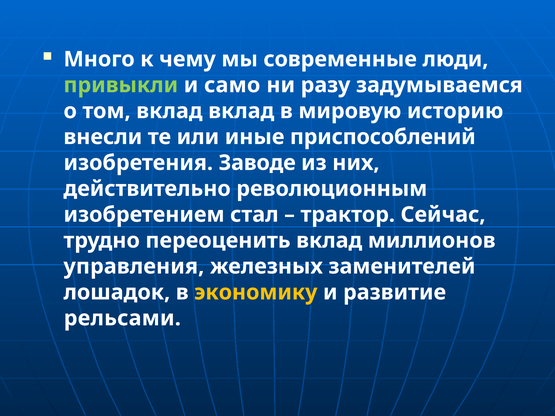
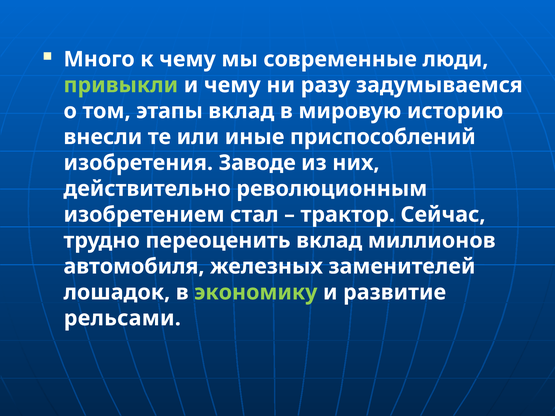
и само: само -> чему (232, 85)
том вклад: вклад -> этапы (170, 111)
управления: управления -> автомобиля (134, 267)
экономику colour: yellow -> light green (256, 292)
